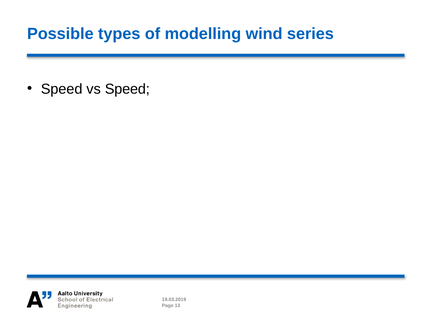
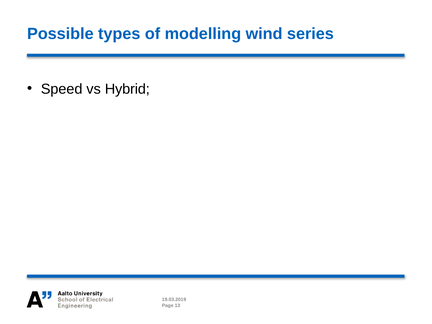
vs Speed: Speed -> Hybrid (127, 89)
